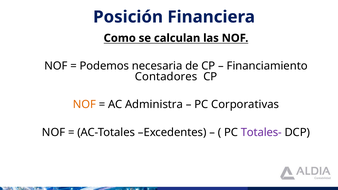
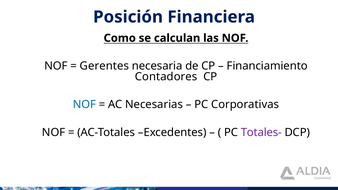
Podemos: Podemos -> Gerentes (104, 66)
NOF colour: orange -> blue (84, 105)
Administra: Administra -> Necesarias (154, 105)
